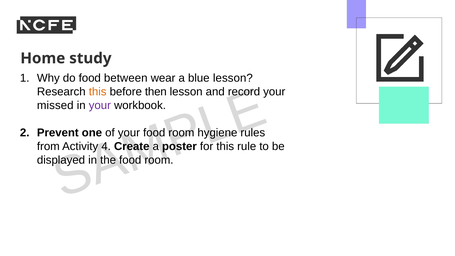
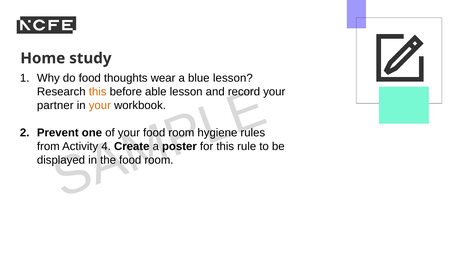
between: between -> thoughts (126, 78)
then: then -> able (156, 92)
missed: missed -> partner (55, 105)
your colour: purple -> orange (100, 105)
